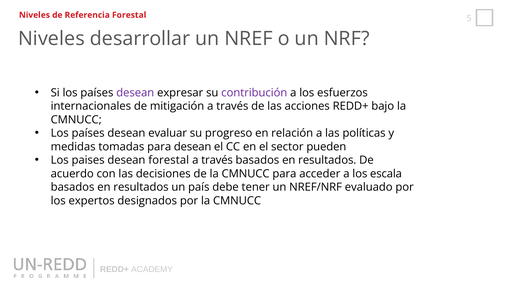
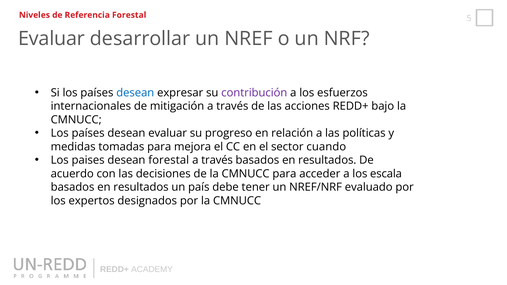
Niveles: Niveles -> Evaluar (52, 39)
desean colour: purple -> blue (135, 93)
para desean: desean -> mejora (193, 147)
pueden: pueden -> cuando (326, 147)
